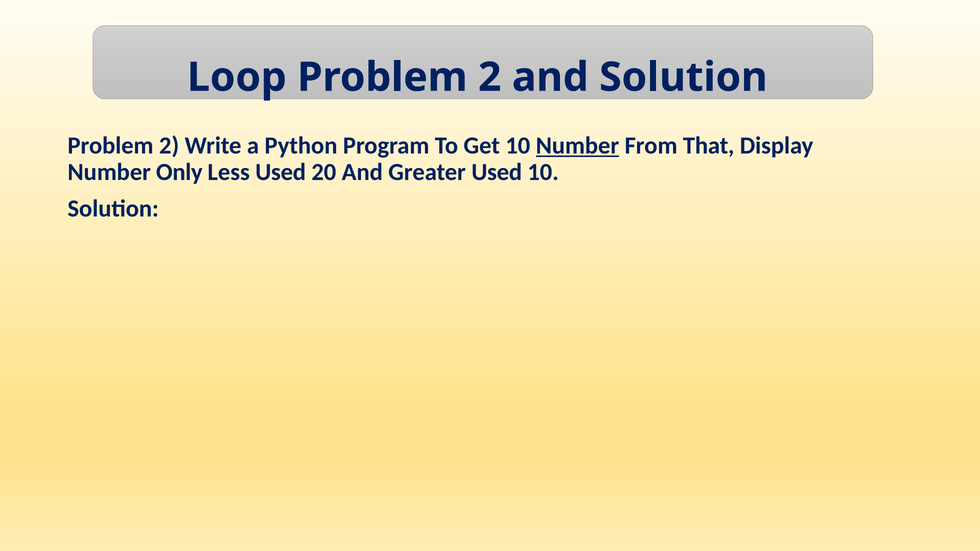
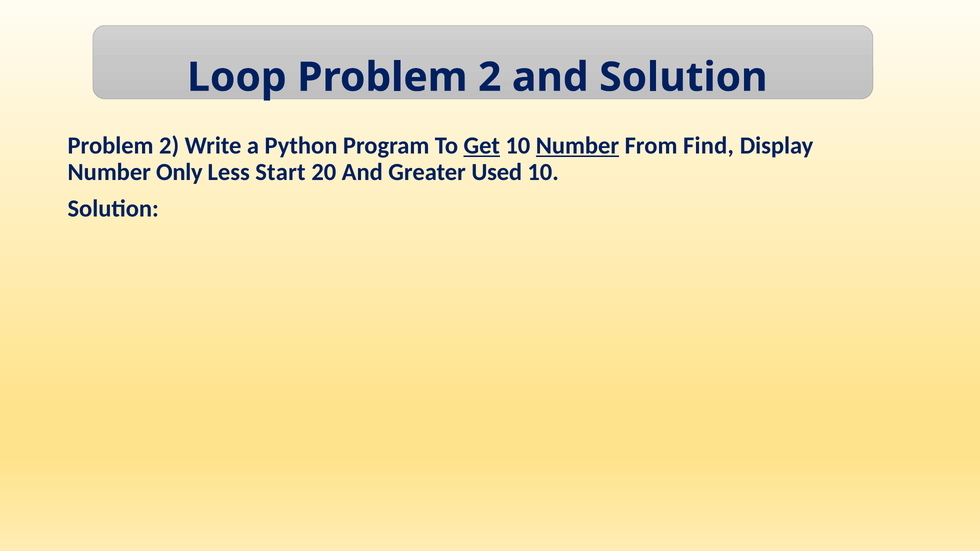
Get underline: none -> present (482, 146)
That: That -> Find (708, 146)
Less Used: Used -> Start (280, 172)
